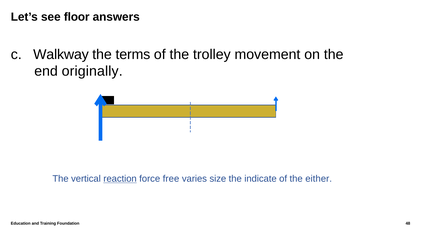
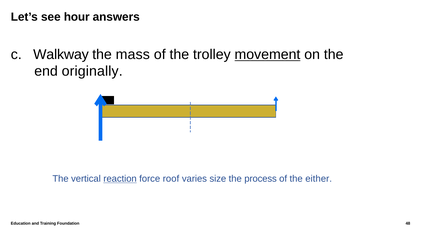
floor: floor -> hour (77, 17)
terms: terms -> mass (133, 55)
movement underline: none -> present (267, 55)
free: free -> roof (171, 179)
indicate: indicate -> process (261, 179)
